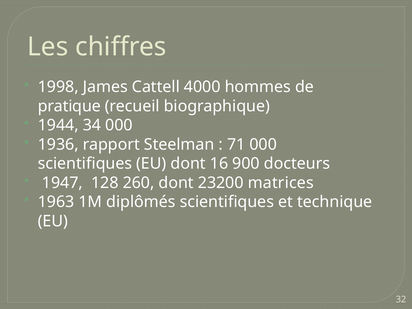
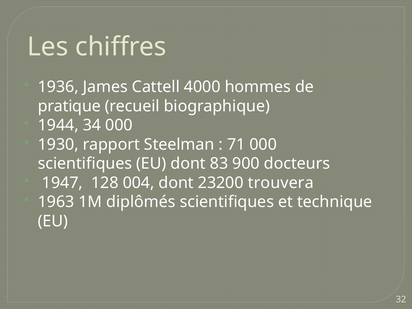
1998: 1998 -> 1936 (58, 87)
1936: 1936 -> 1930 (58, 144)
16: 16 -> 83 (219, 164)
260: 260 -> 004 (139, 183)
matrices: matrices -> trouvera (281, 183)
